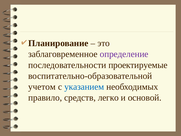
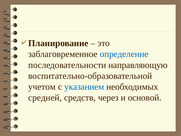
определение colour: purple -> blue (124, 54)
проектируемые: проектируемые -> направляющую (138, 65)
правило: правило -> средней (45, 97)
легко: легко -> через (108, 97)
